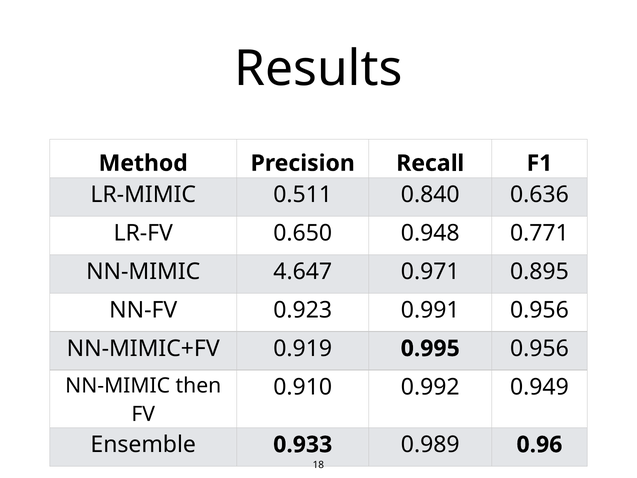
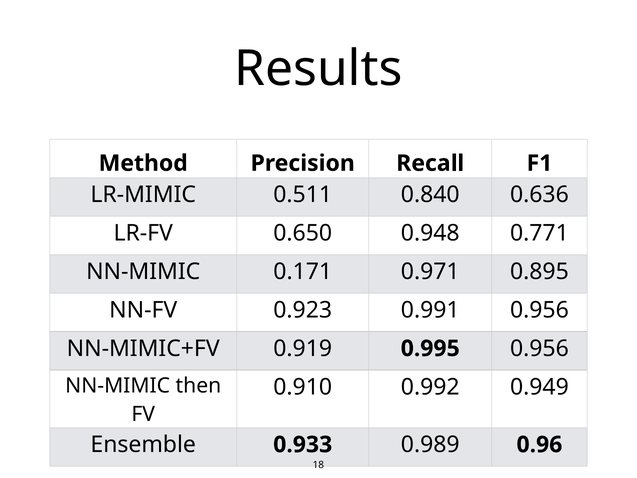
4.647: 4.647 -> 0.171 (303, 271)
